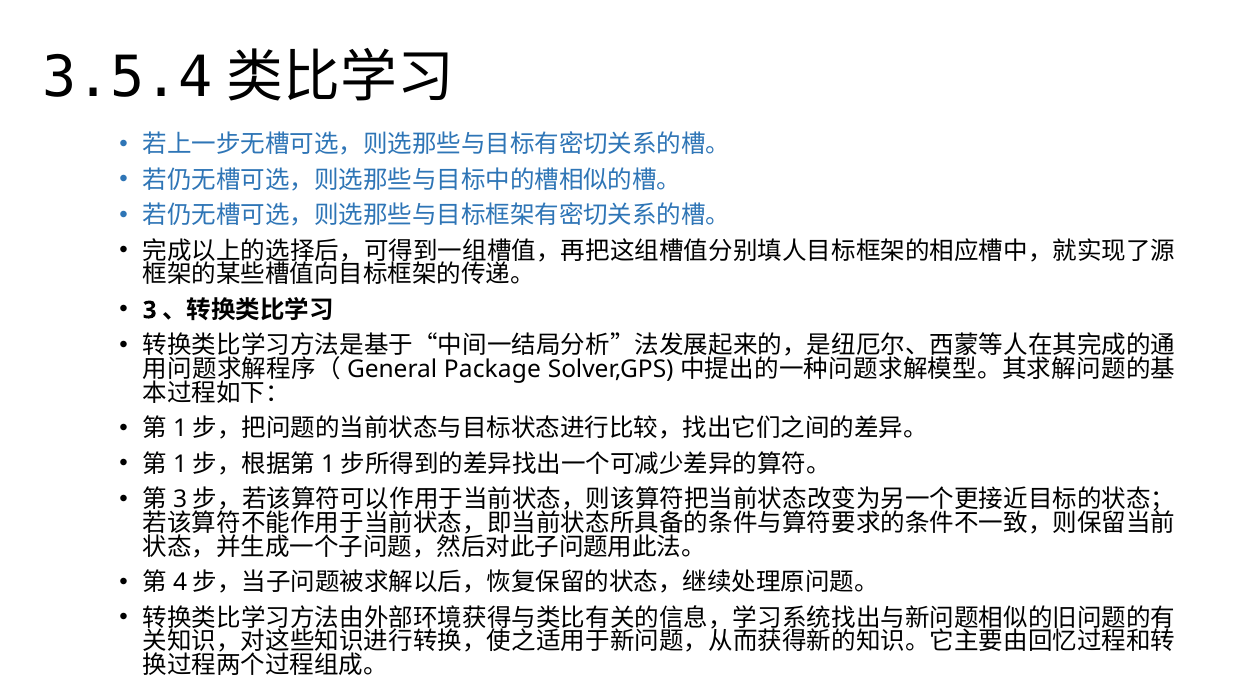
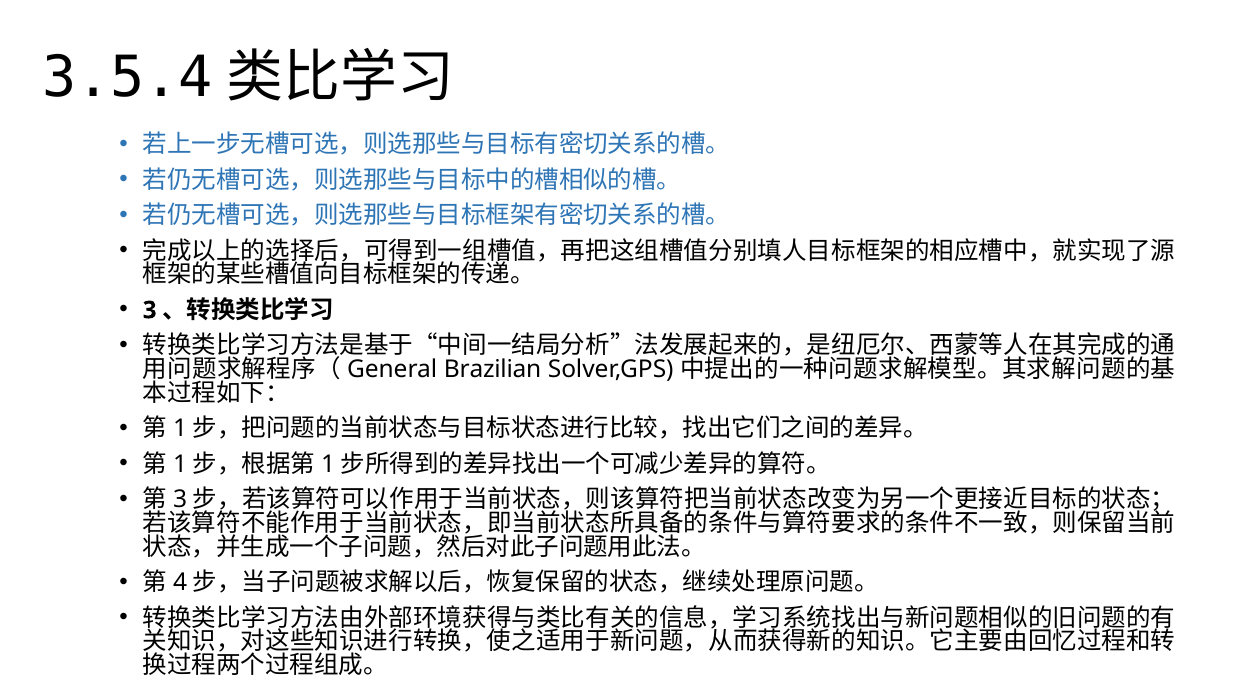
Package: Package -> Brazilian (493, 370)
